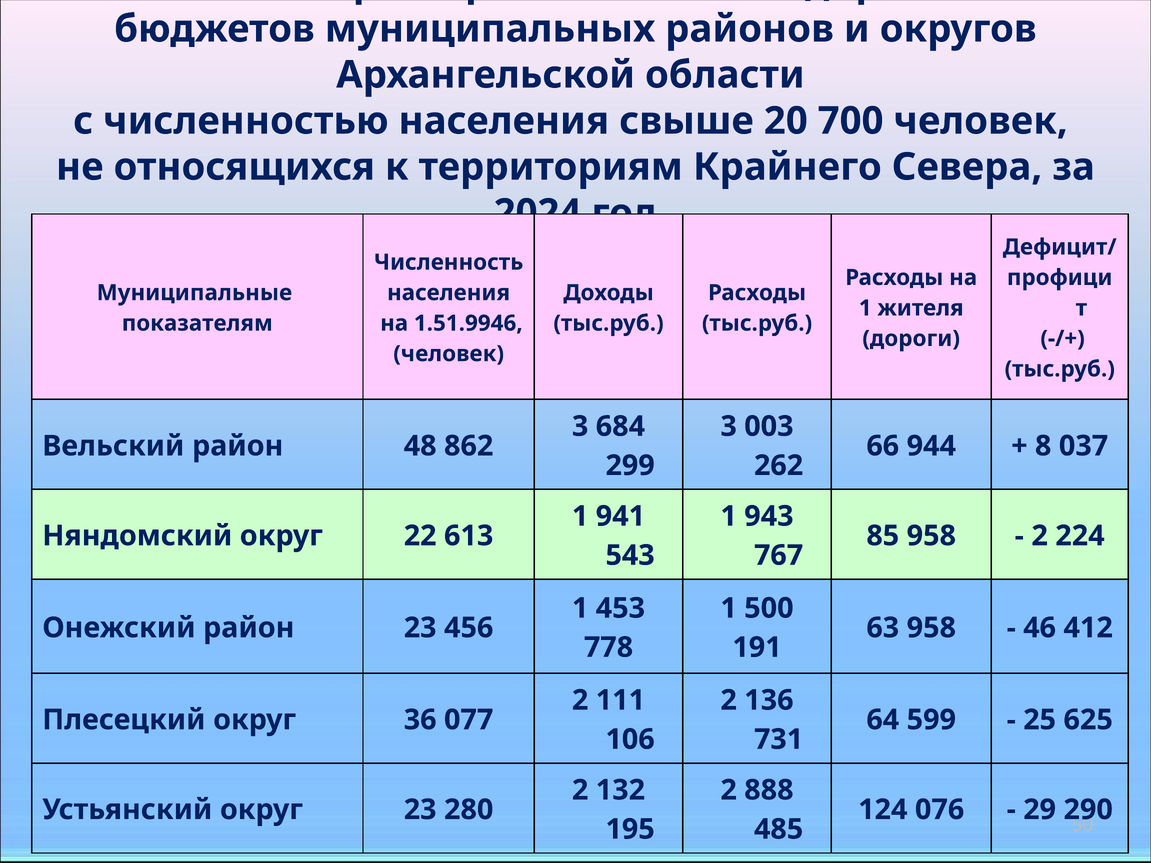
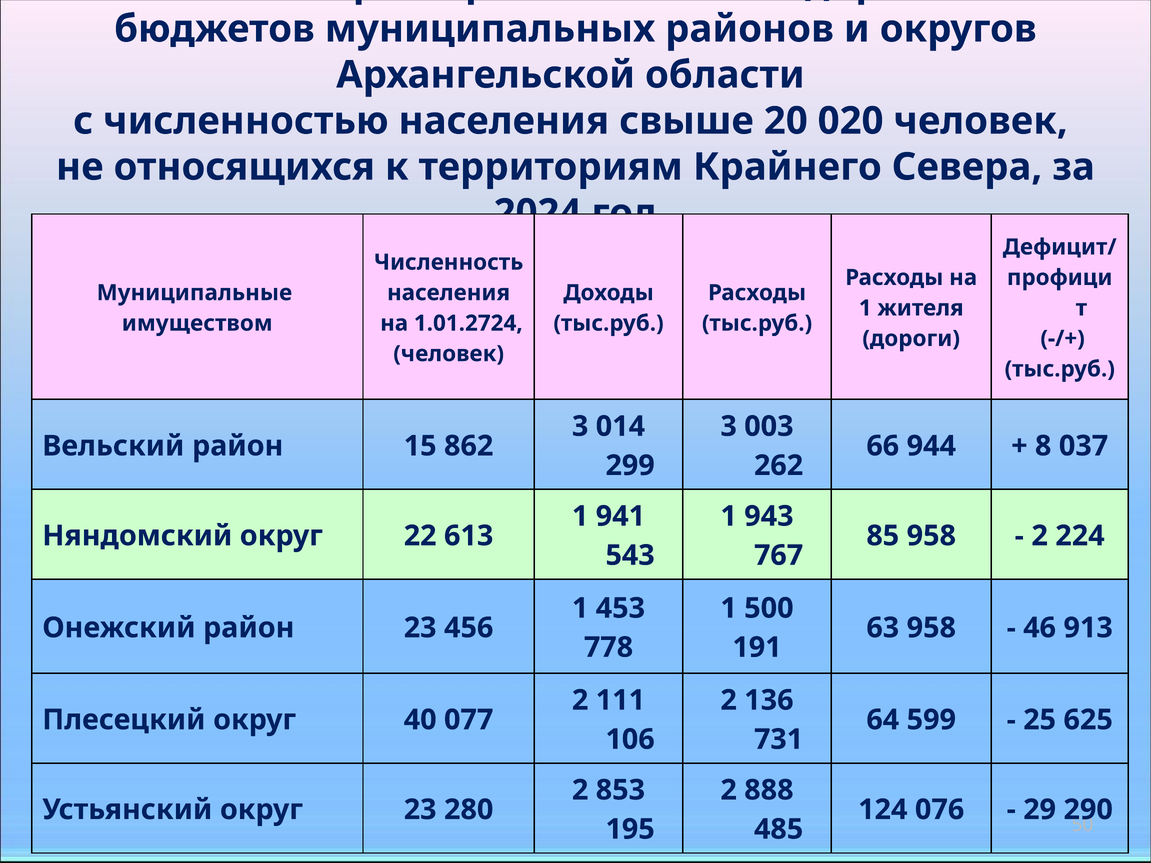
700: 700 -> 020 (851, 121)
показателям: показателям -> имуществом (197, 323)
1.51.9946: 1.51.9946 -> 1.01.2724 (468, 323)
684: 684 -> 014 (620, 426)
48: 48 -> 15 (420, 446)
412: 412 -> 913 (1088, 628)
36: 36 -> 40 (420, 720)
132: 132 -> 853 (620, 790)
